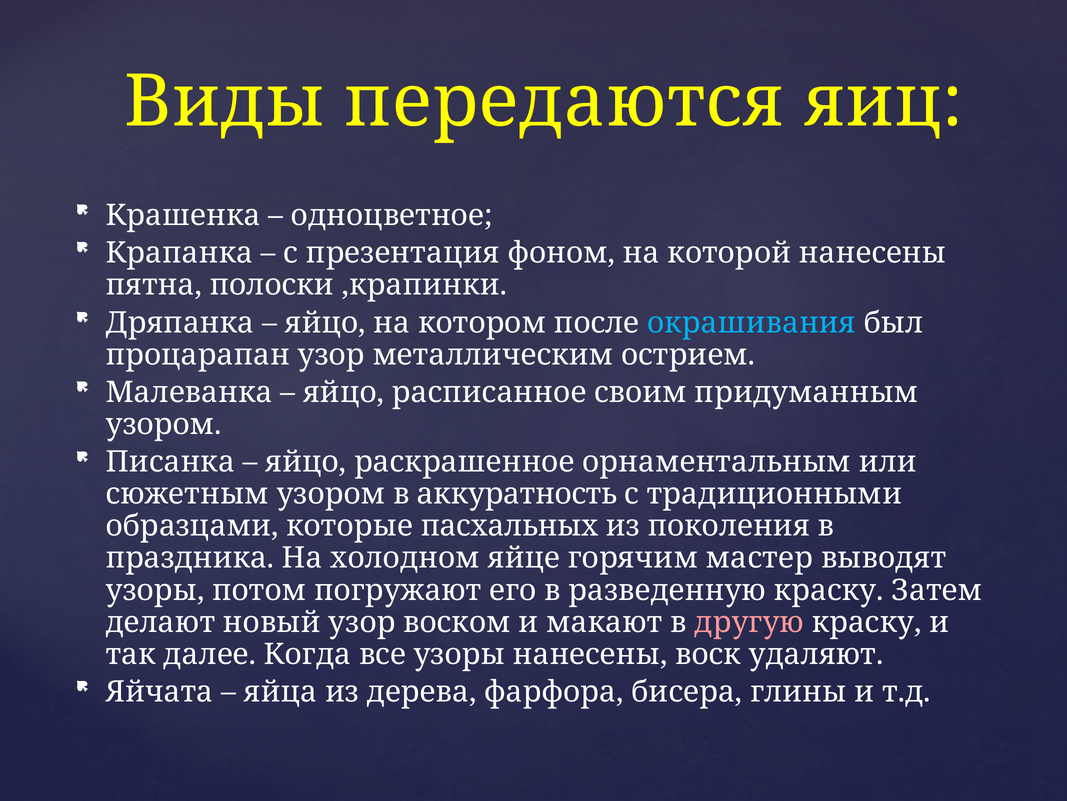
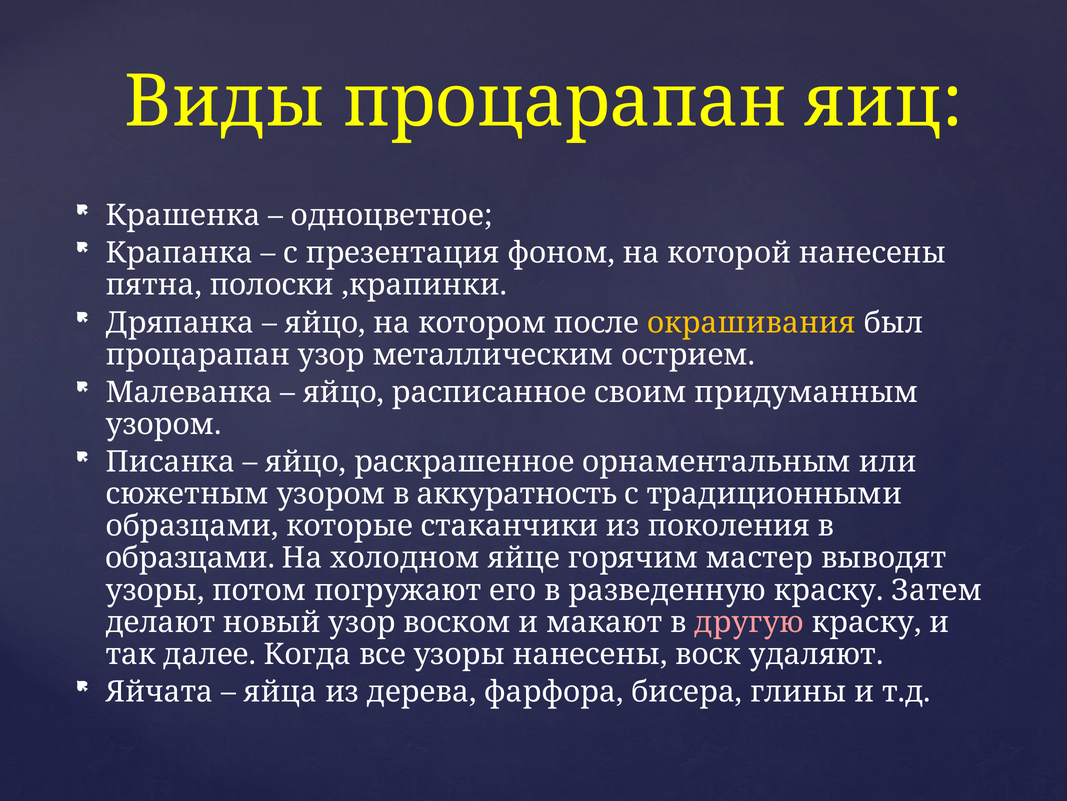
Виды передаются: передаются -> процарапан (565, 102)
окрашивания colour: light blue -> yellow (751, 322)
пасхальных: пасхальных -> стаканчики (509, 526)
праздника: праздника -> образцами (190, 558)
